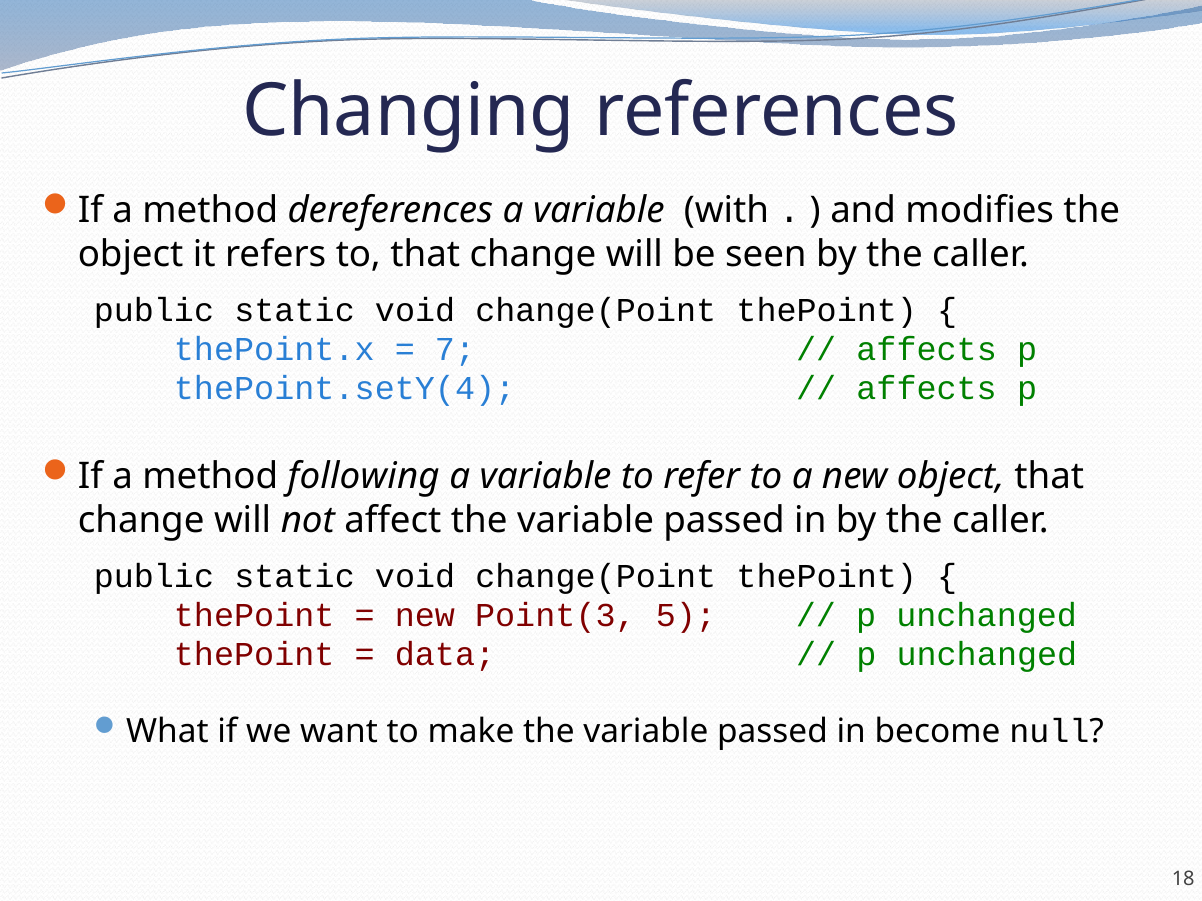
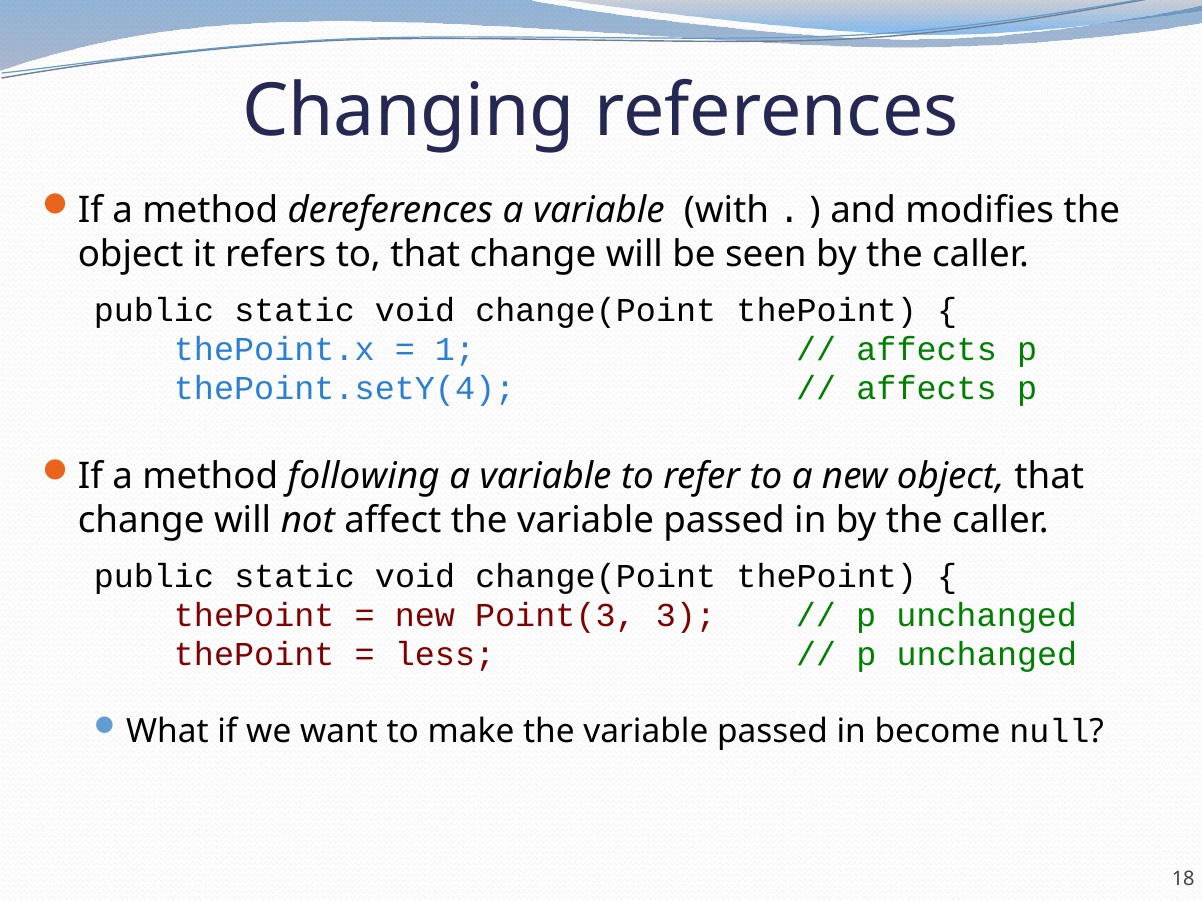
7: 7 -> 1 (455, 350)
5: 5 -> 3 (686, 616)
data: data -> less (445, 655)
